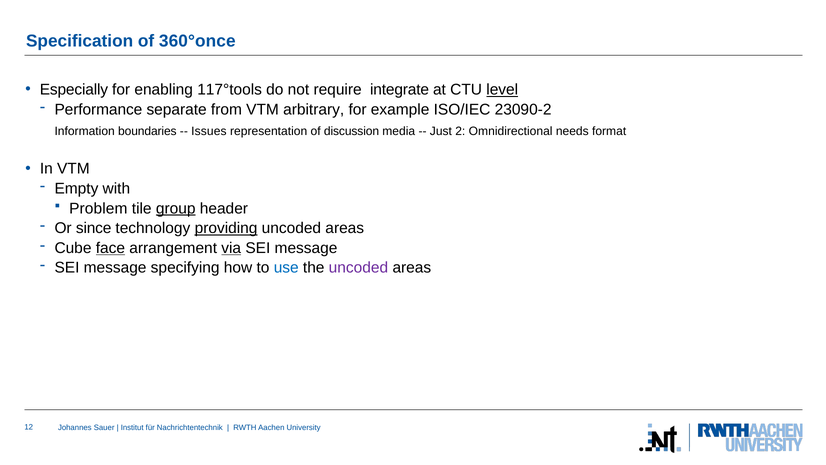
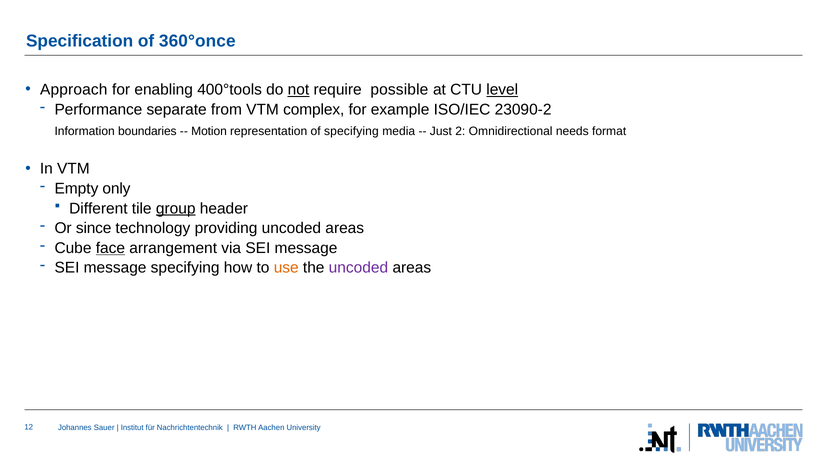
Especially: Especially -> Approach (74, 90)
117°tools: 117°tools -> 400°tools (230, 90)
not underline: none -> present (298, 90)
integrate: integrate -> possible (399, 90)
arbitrary: arbitrary -> complex (314, 109)
Issues: Issues -> Motion (209, 131)
of discussion: discussion -> specifying (351, 131)
with: with -> only (116, 189)
Problem: Problem -> Different (98, 208)
providing underline: present -> none (226, 228)
via underline: present -> none (231, 248)
use colour: blue -> orange (286, 268)
